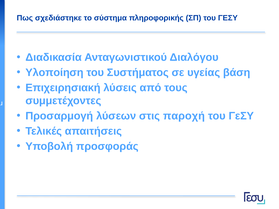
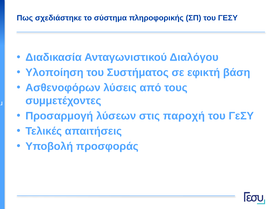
υγείας: υγείας -> εφικτή (204, 73)
Επιχειρησιακή: Επιχειρησιακή -> Ασθενοφόρων (63, 88)
